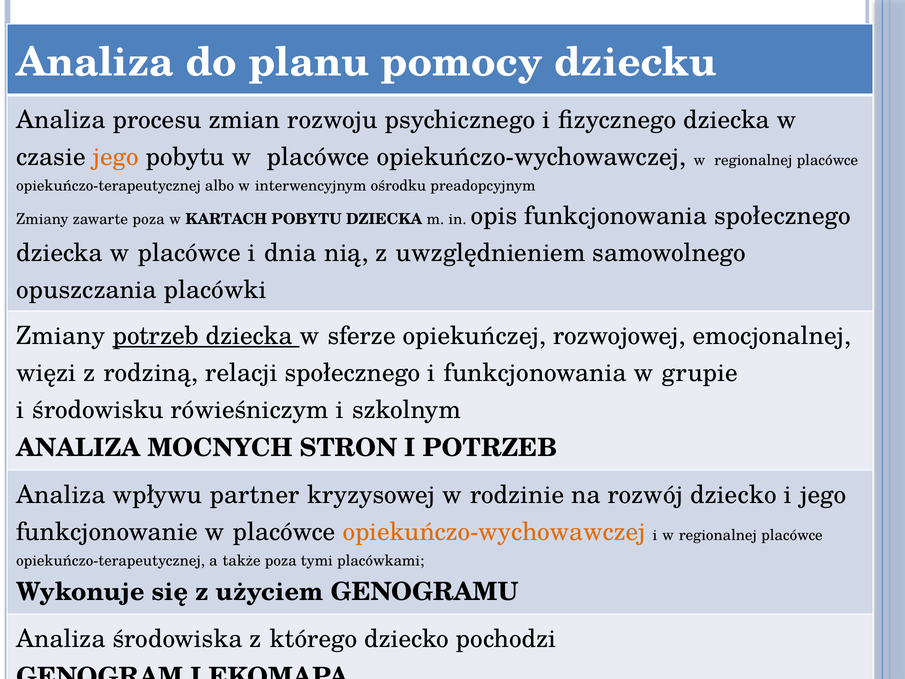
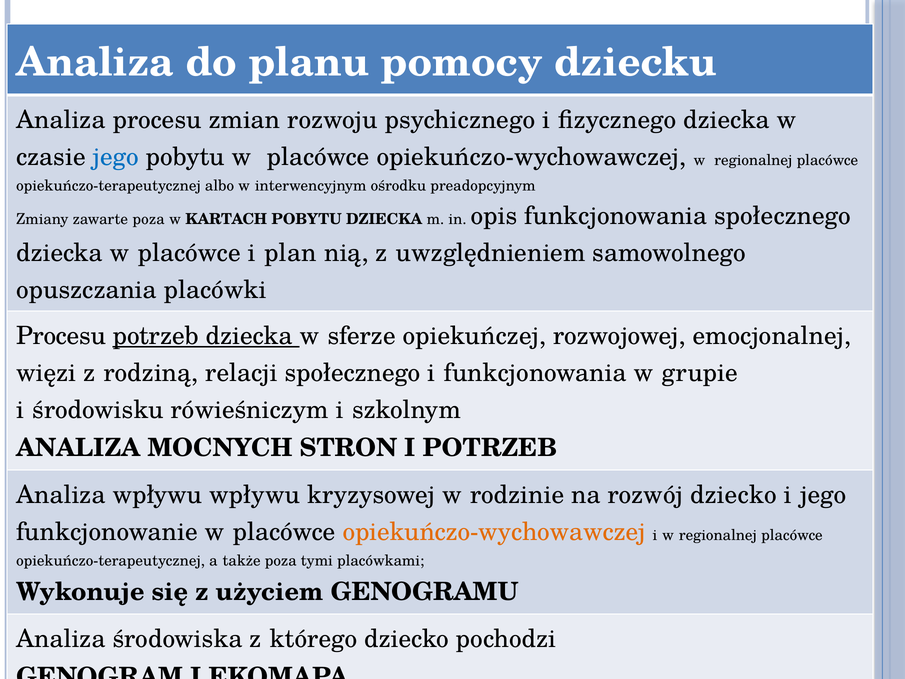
jego colour: orange -> blue (116, 157)
i dnia: dnia -> plan (291, 253)
Zmiany: Zmiany -> Procesu (61, 336)
wpływu partner: partner -> wpływu (255, 495)
